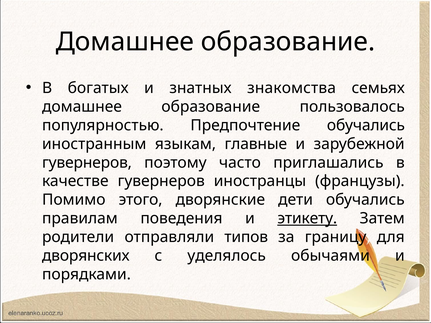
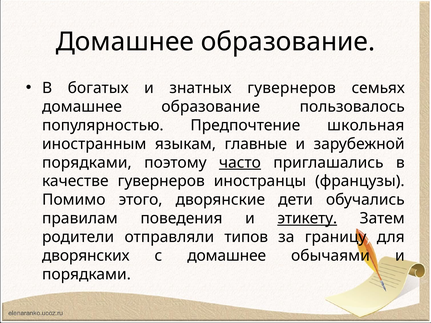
знатных знакомства: знакомства -> гувернеров (292, 88)
Предпочтение обучались: обучались -> школьная (366, 125)
гувернеров: гувернеров -> порядками (87, 163)
часто underline: none -> present (240, 163)
с уделялось: уделялось -> домашнее (227, 256)
